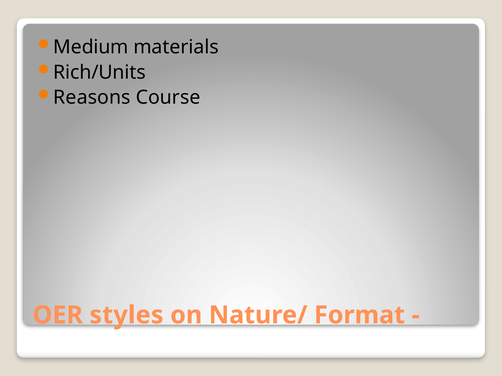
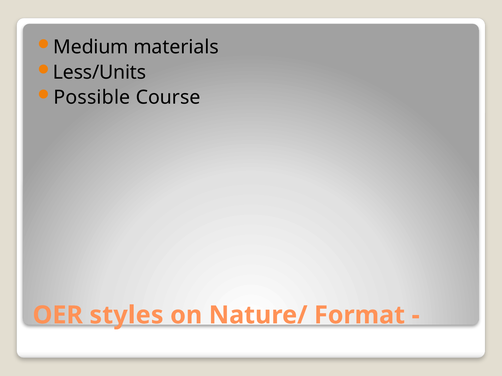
Rich/Units: Rich/Units -> Less/Units (100, 72)
Reasons: Reasons -> Possible (92, 98)
